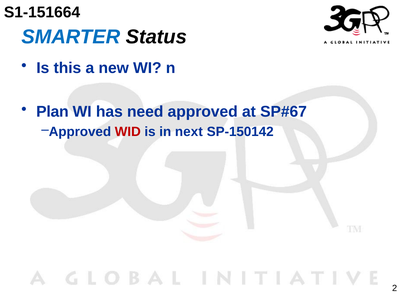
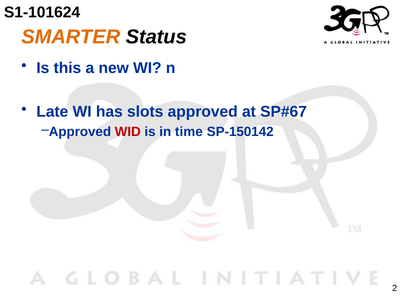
S1-151664: S1-151664 -> S1-101624 (42, 12)
SMARTER colour: blue -> orange (71, 37)
Plan: Plan -> Late (52, 112)
need: need -> slots (145, 112)
next: next -> time (189, 132)
